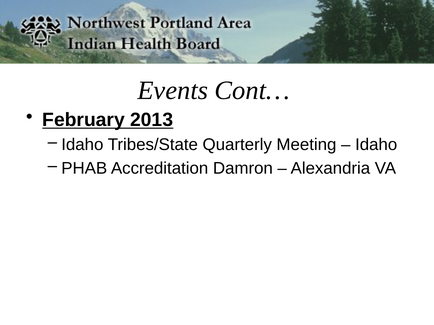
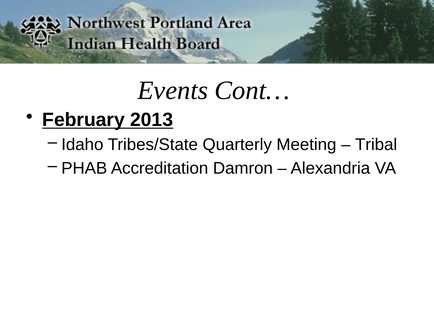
Idaho: Idaho -> Tribal (376, 145)
